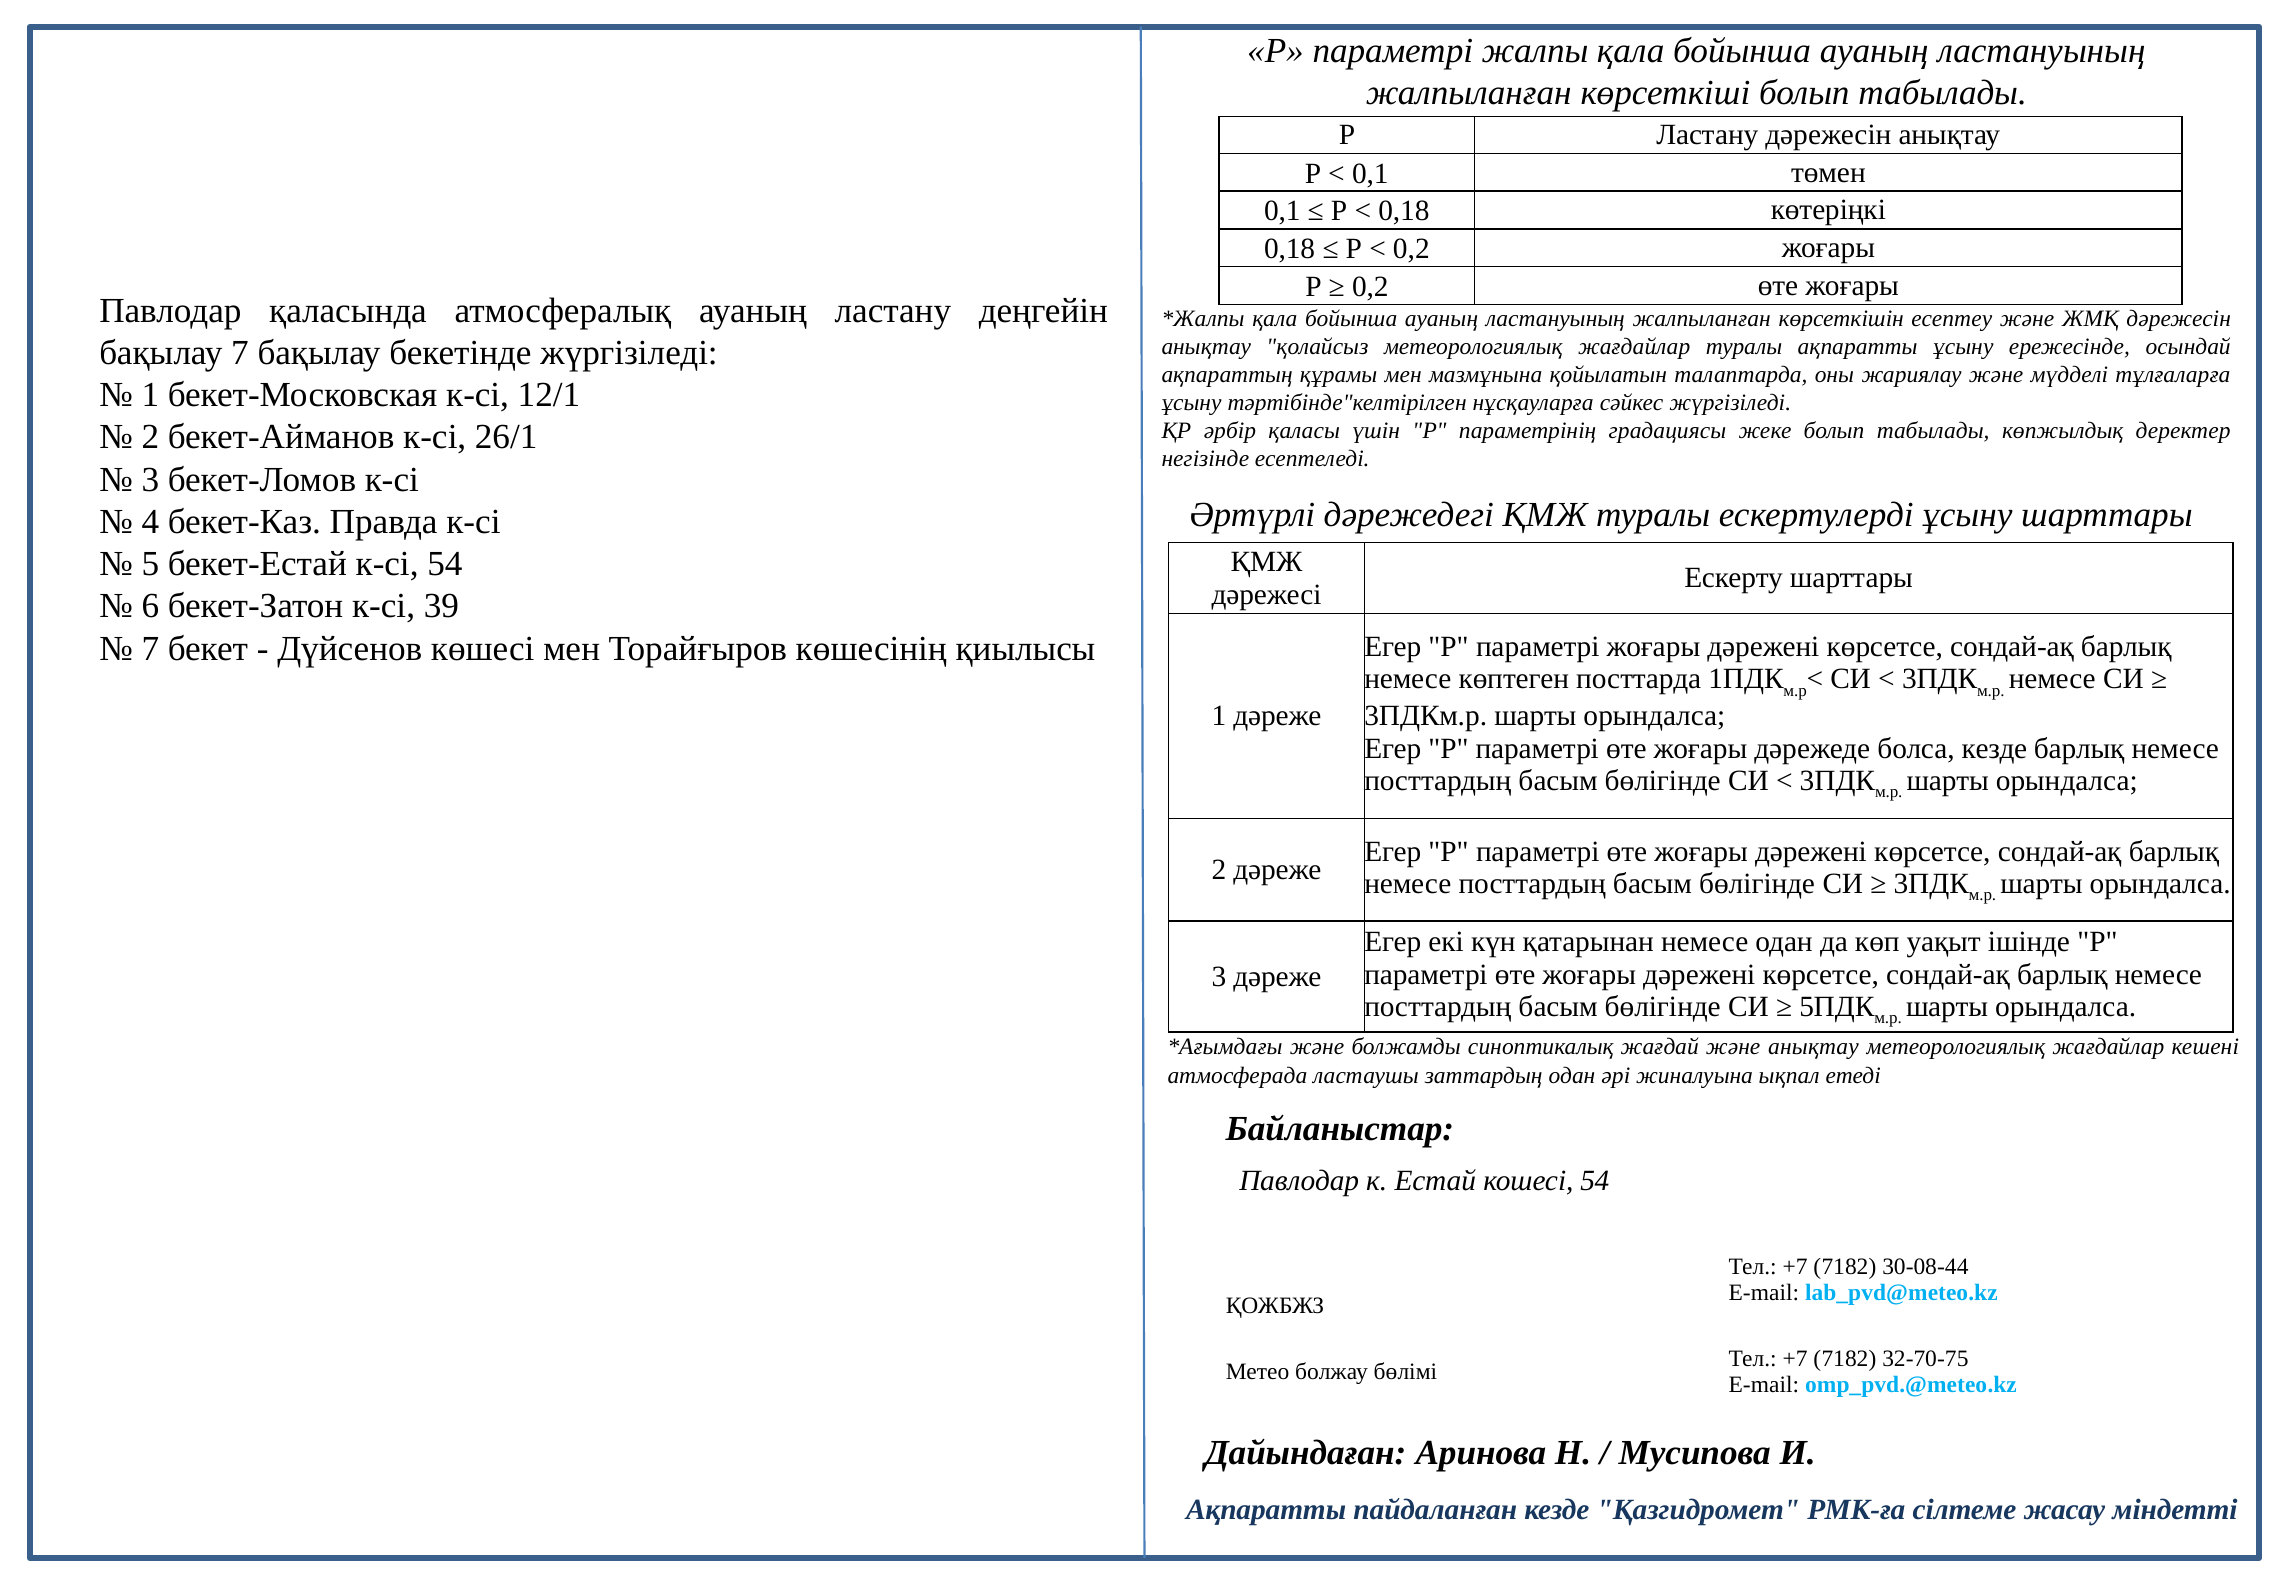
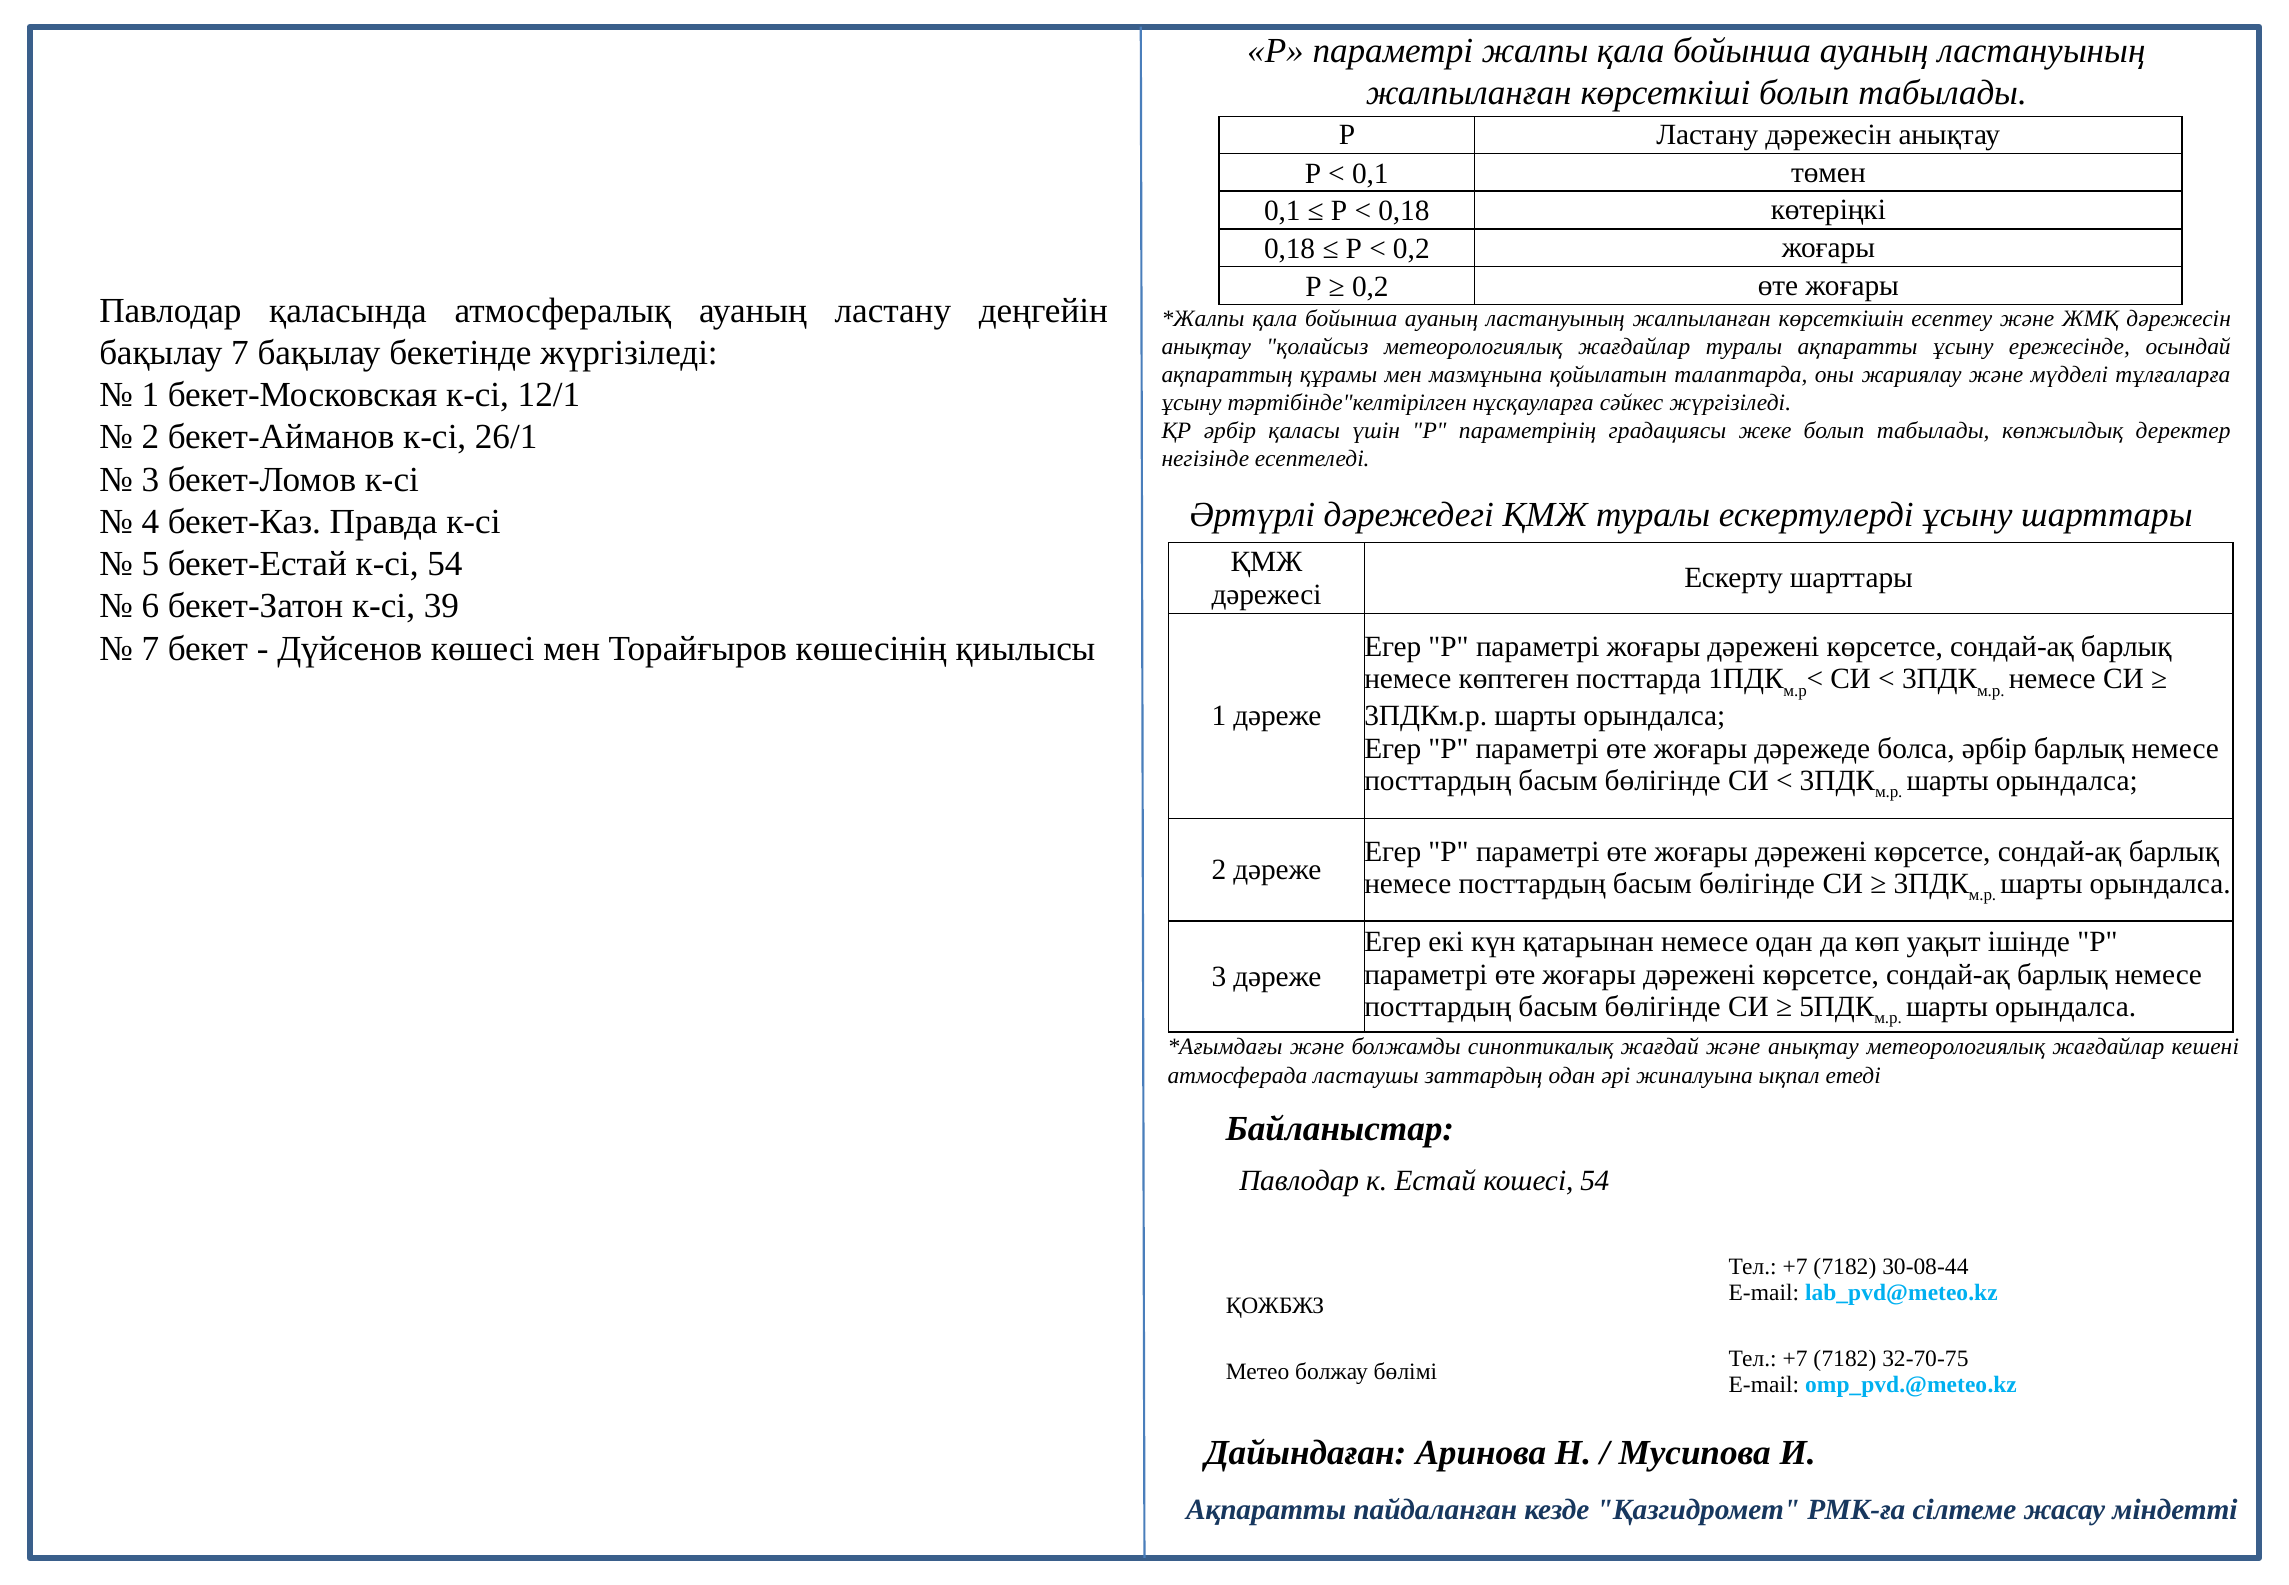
болса кезде: кезде -> әрбір (1994, 748)
